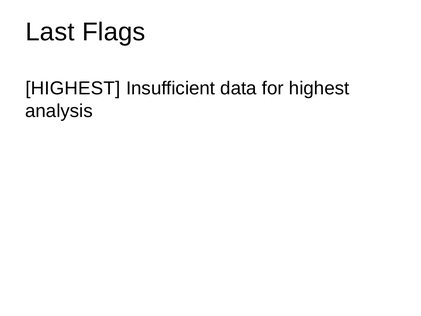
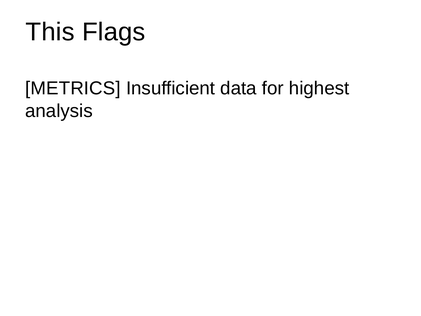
Last: Last -> This (50, 32)
HIGHEST: HIGHEST -> METRICS (73, 88)
